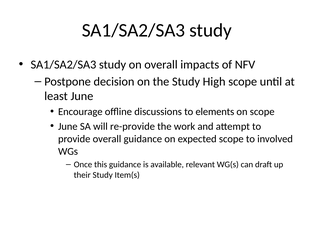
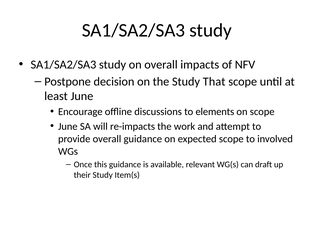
High: High -> That (214, 82)
re-provide: re-provide -> re-impacts (133, 127)
